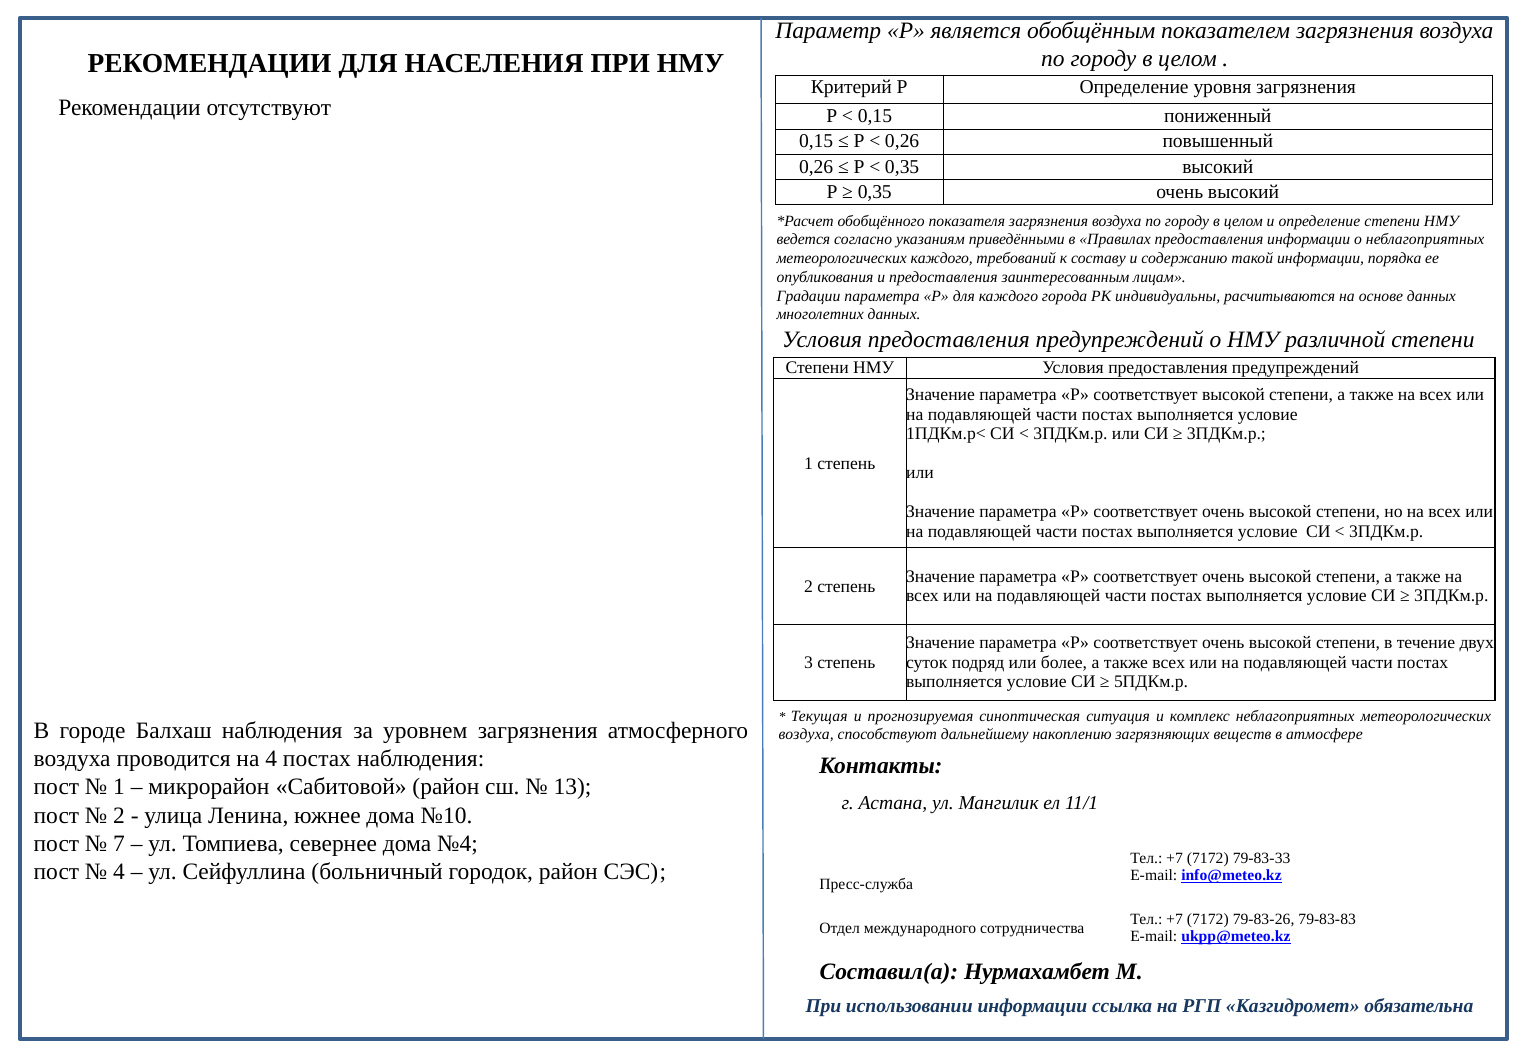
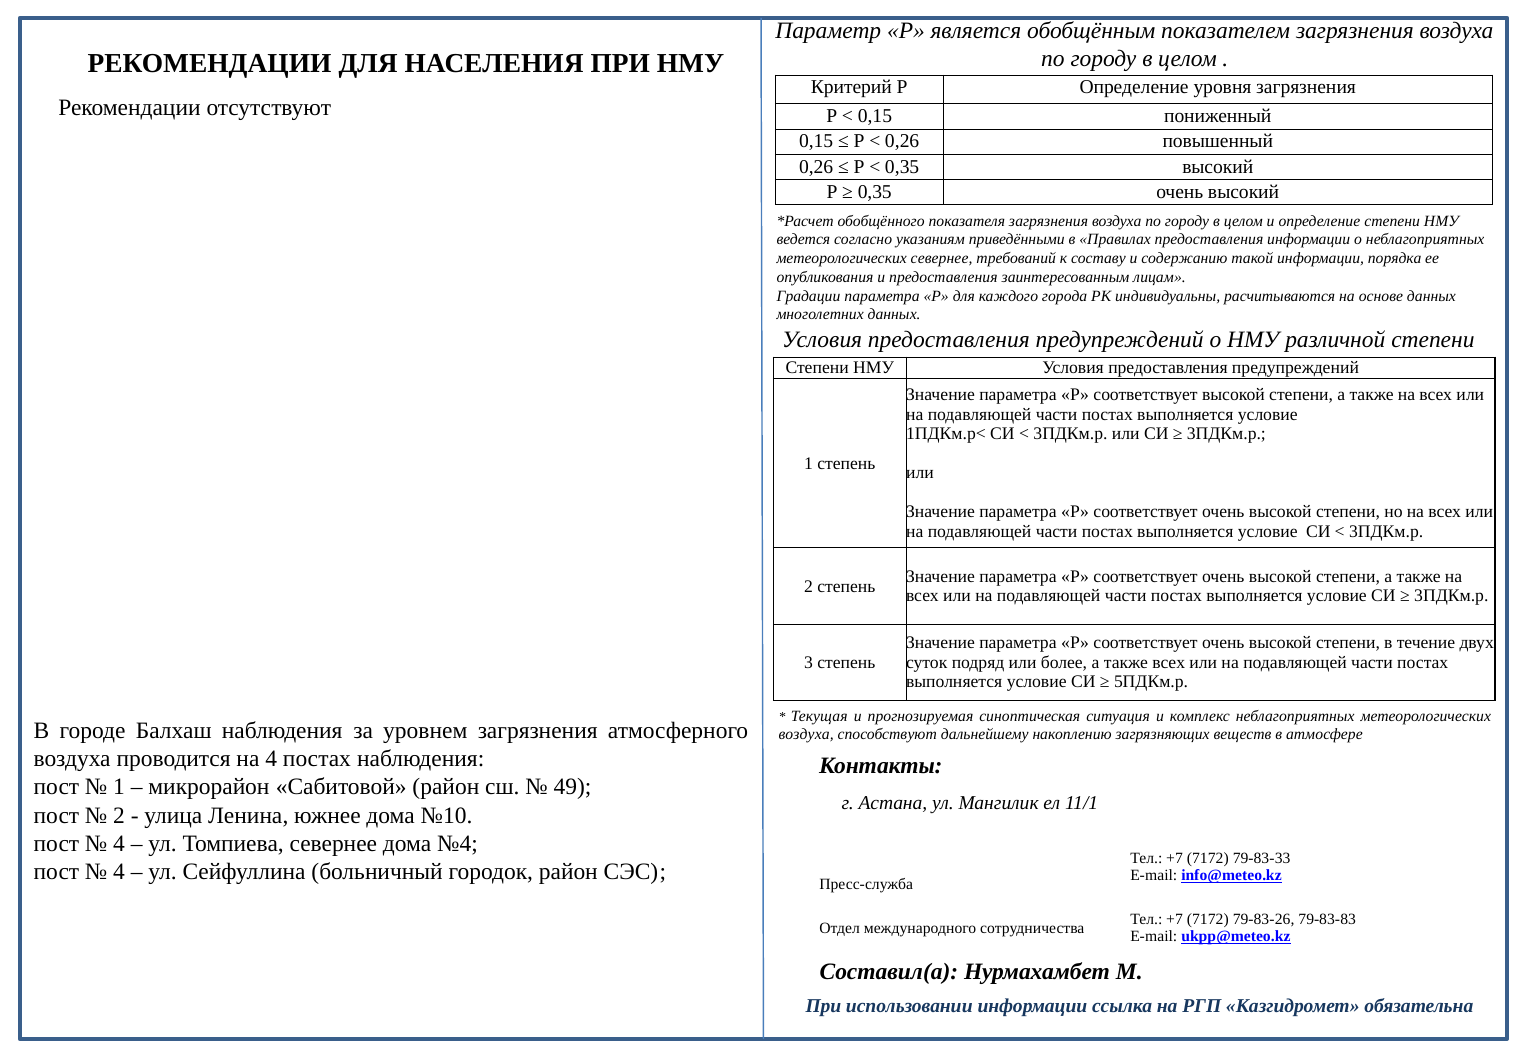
метеорологических каждого: каждого -> севернее (942, 259)
13: 13 -> 49 (573, 787)
7: 7 -> 4 (119, 844)
